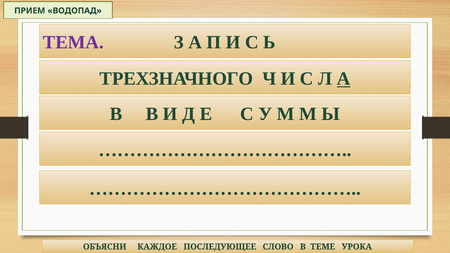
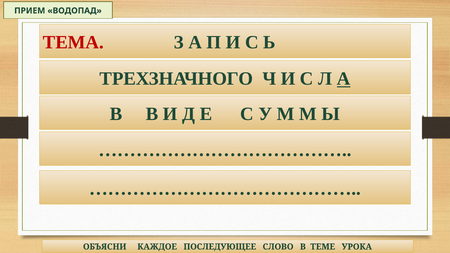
ТЕМА colour: purple -> red (73, 42)
